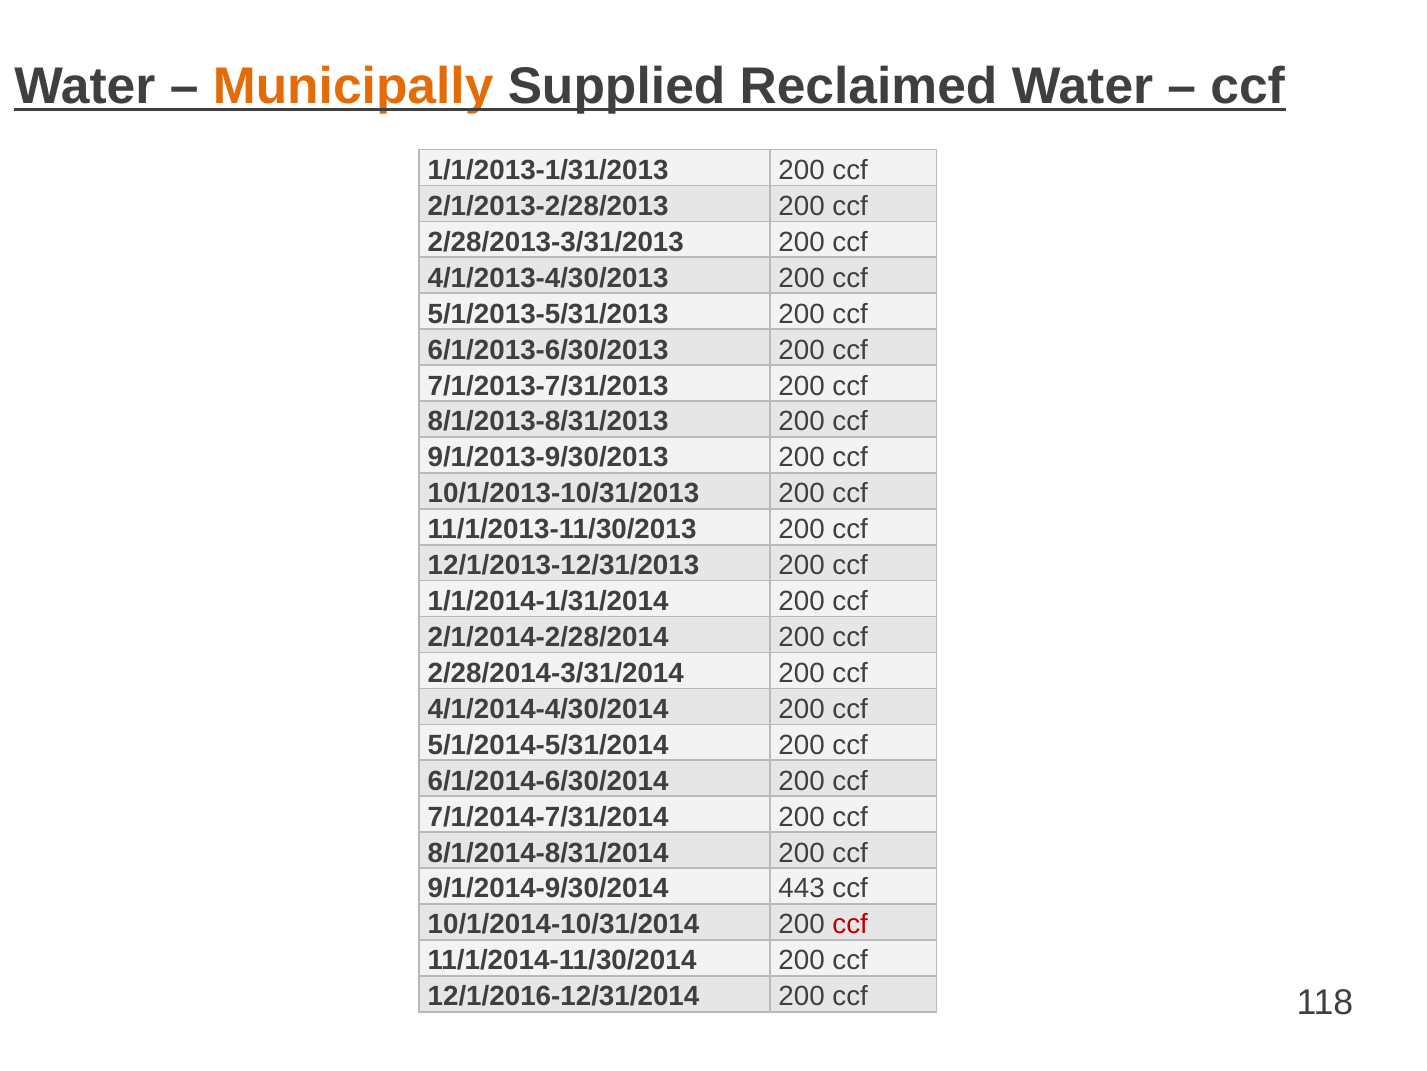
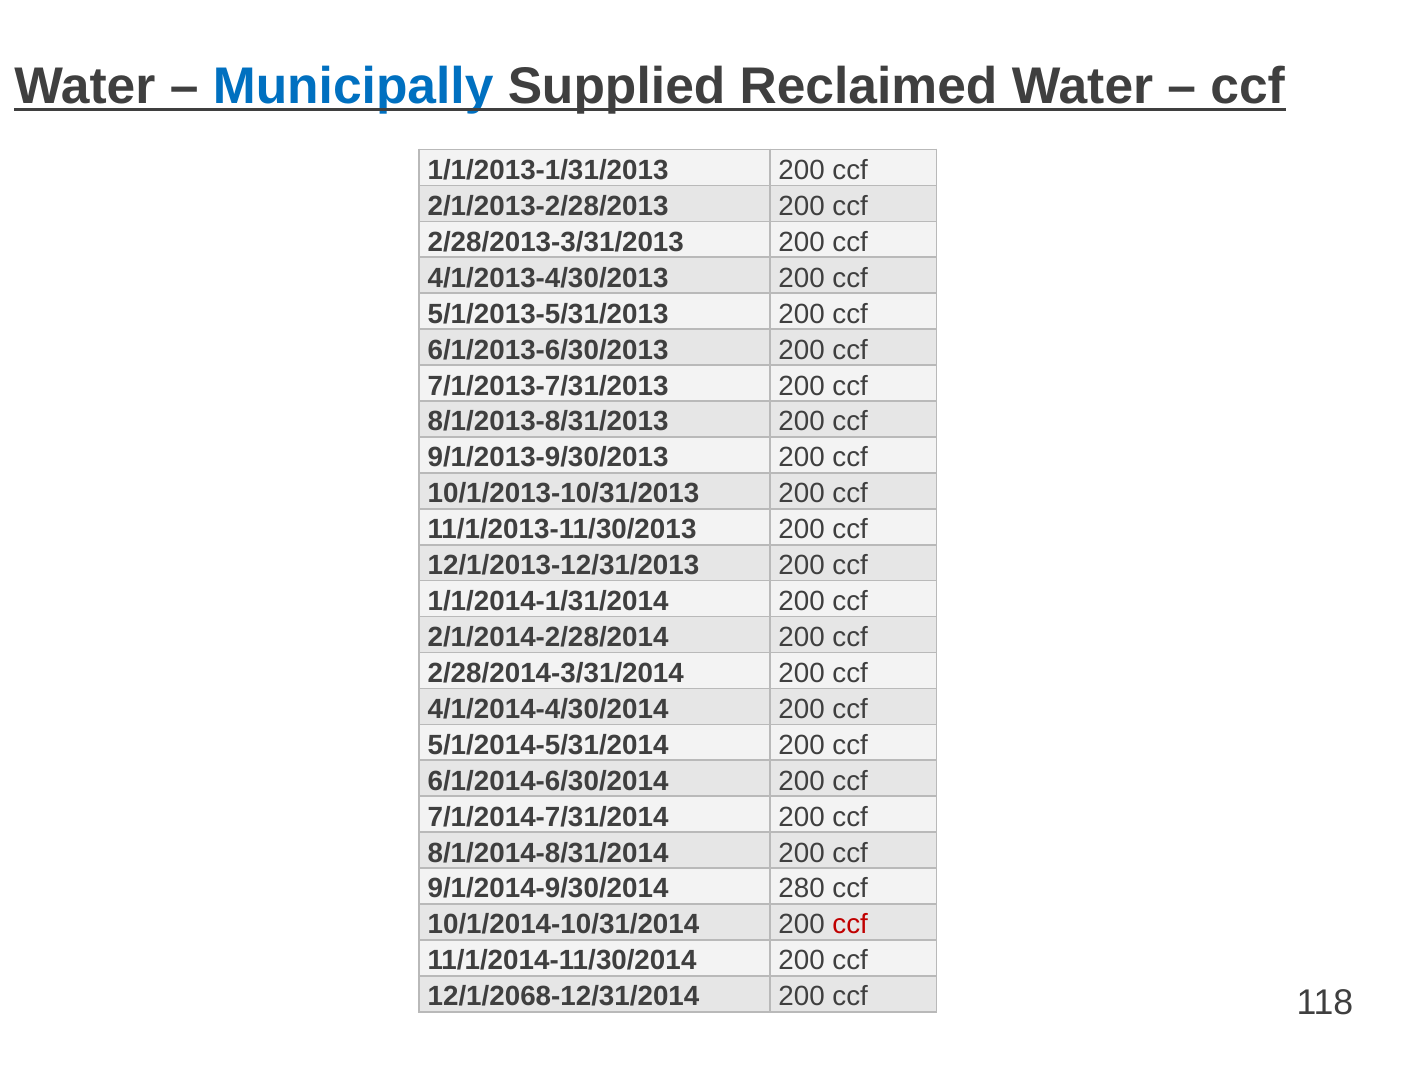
Municipally colour: orange -> blue (353, 87)
443: 443 -> 280 (802, 888)
12/1/2016-12/31/2014: 12/1/2016-12/31/2014 -> 12/1/2068-12/31/2014 (563, 996)
